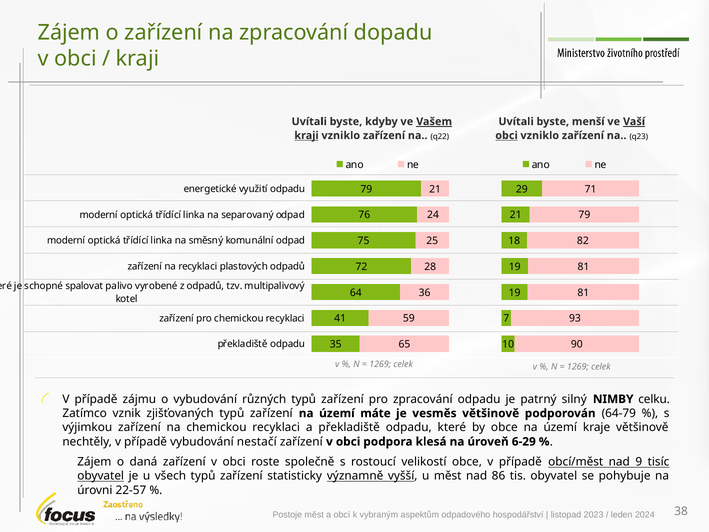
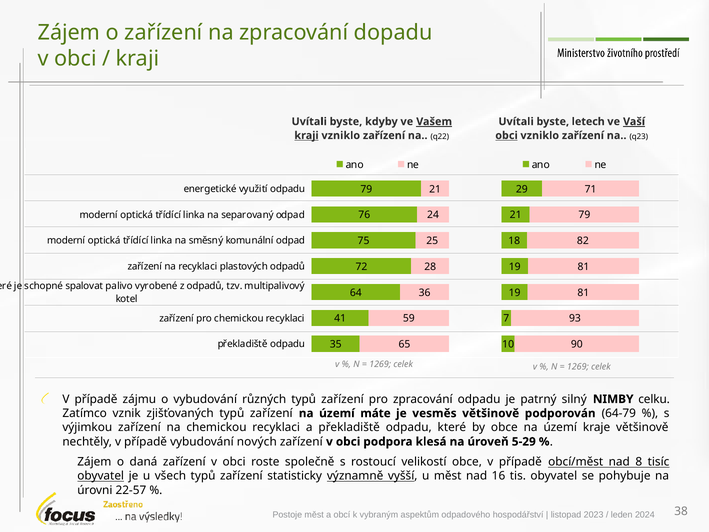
menší: menší -> letech (588, 122)
nestačí: nestačí -> nových (257, 441)
6-29: 6-29 -> 5-29 (524, 441)
9: 9 -> 8 (639, 462)
86: 86 -> 16 (498, 476)
